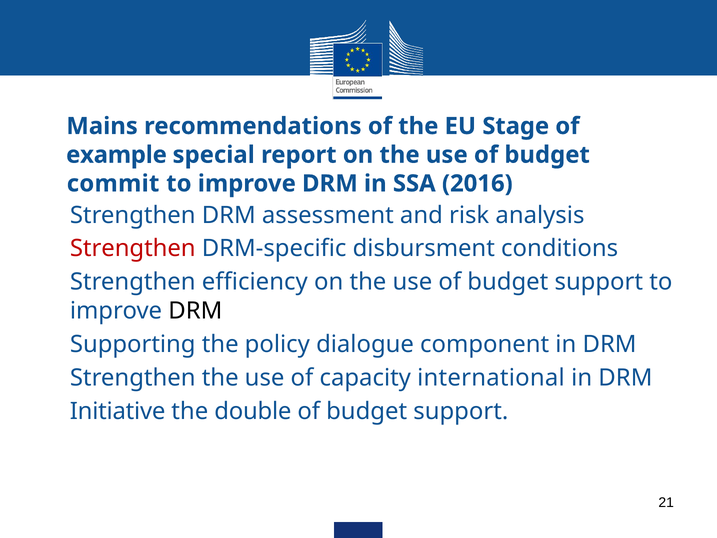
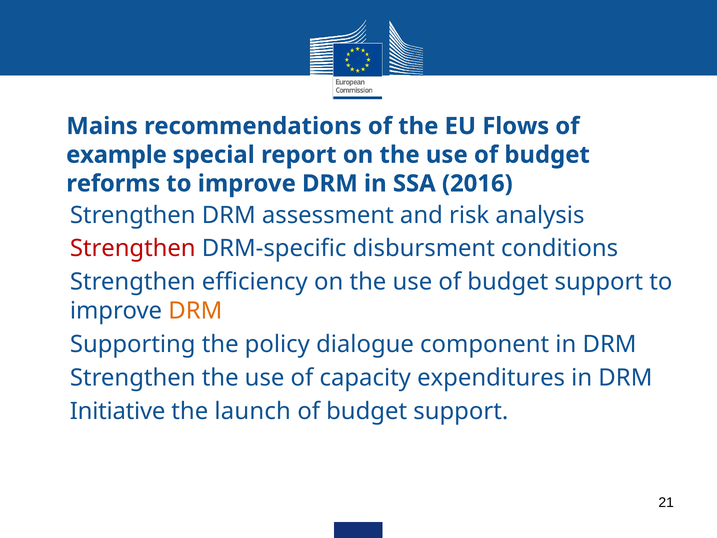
Stage: Stage -> Flows (516, 126)
commit: commit -> reforms (113, 183)
DRM colour: black -> orange (195, 311)
international: international -> expenditures (491, 378)
double: double -> launch (253, 411)
